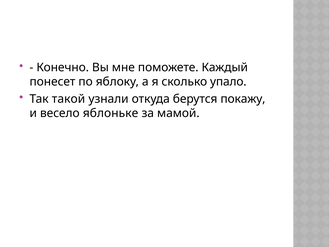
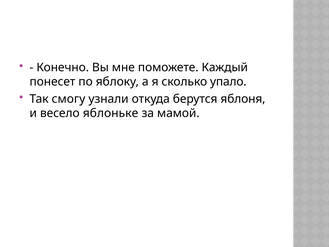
такой: такой -> смогу (68, 99)
покажу: покажу -> яблоня (243, 99)
